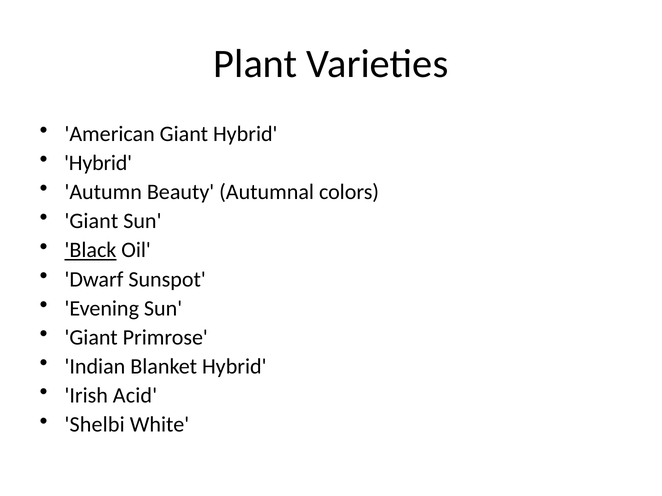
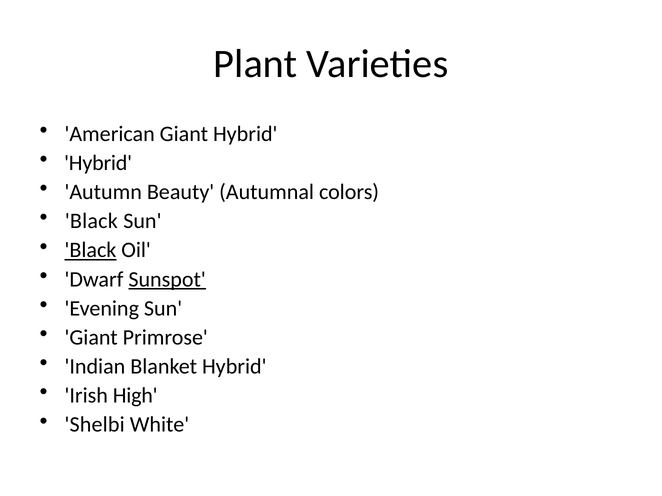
Giant: Giant -> Black (91, 221)
Sunspot underline: none -> present (167, 280)
Acid: Acid -> High (135, 396)
